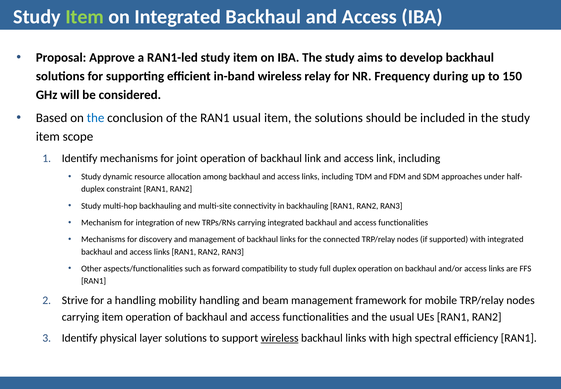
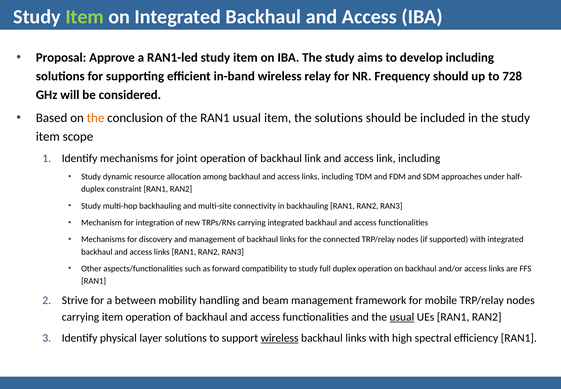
develop backhaul: backhaul -> including (470, 58)
Frequency during: during -> should (451, 76)
150: 150 -> 728 (512, 76)
the colour: blue -> orange (96, 118)
a handling: handling -> between (135, 300)
usual underline: none -> present (402, 316)
